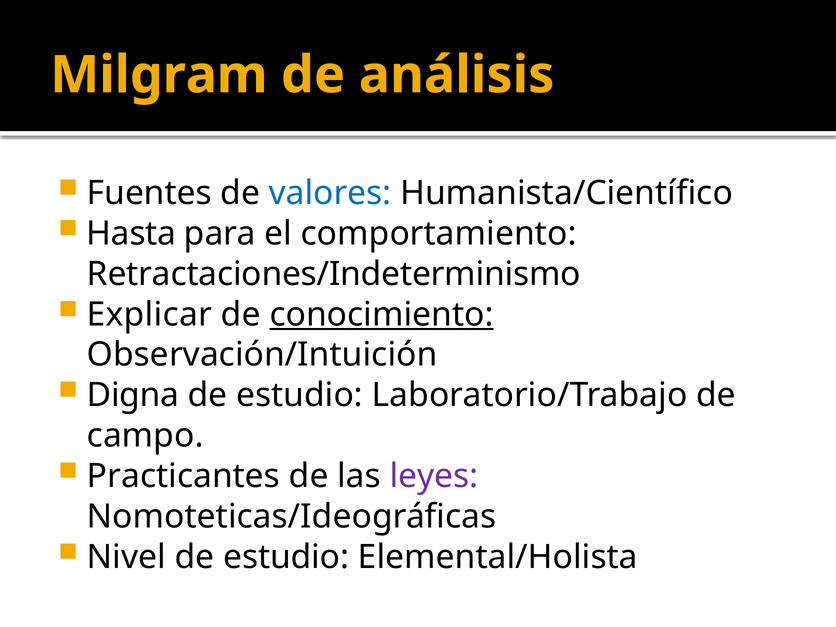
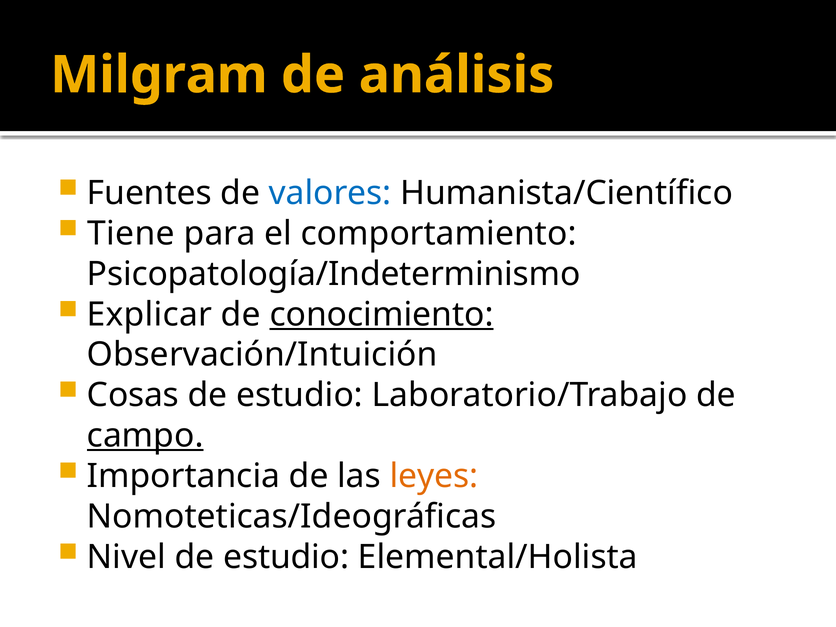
Hasta: Hasta -> Tiene (131, 234)
Retractaciones/Indeterminismo: Retractaciones/Indeterminismo -> Psicopatología/Indeterminismo (334, 274)
Digna: Digna -> Cosas (133, 395)
campo underline: none -> present (145, 436)
Practicantes: Practicantes -> Importancia (184, 476)
leyes colour: purple -> orange (434, 476)
